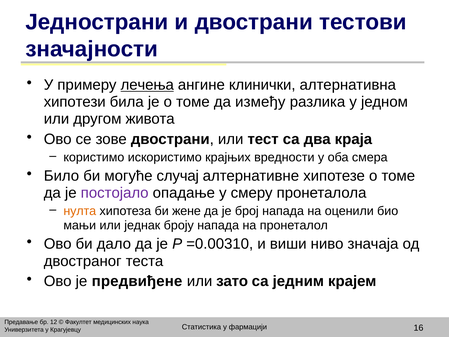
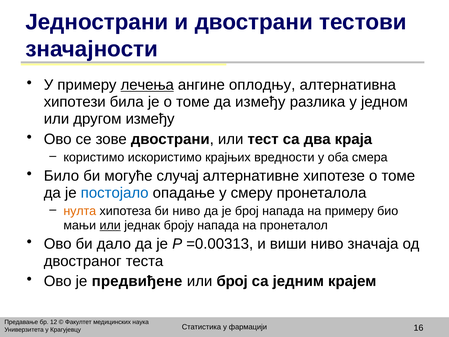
клинички: клинички -> оплодњу (262, 85)
другом живота: живота -> између (150, 119)
постојало colour: purple -> blue (115, 193)
би жене: жене -> ниво (186, 211)
на оценили: оценили -> примеру (349, 211)
или underline: none -> present (110, 225)
=0.00310: =0.00310 -> =0.00313 (220, 244)
или зато: зато -> број (232, 281)
